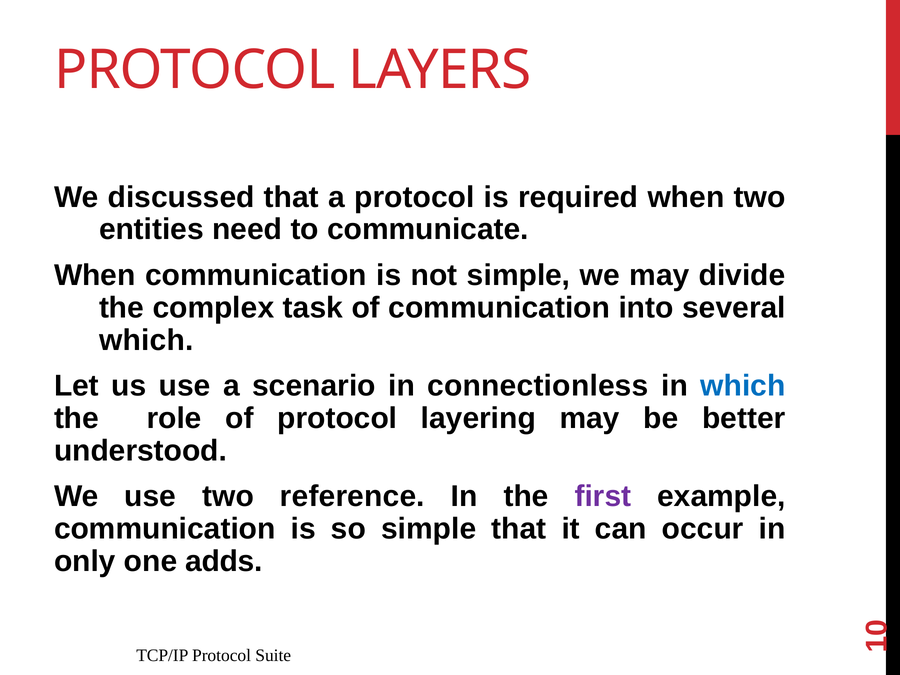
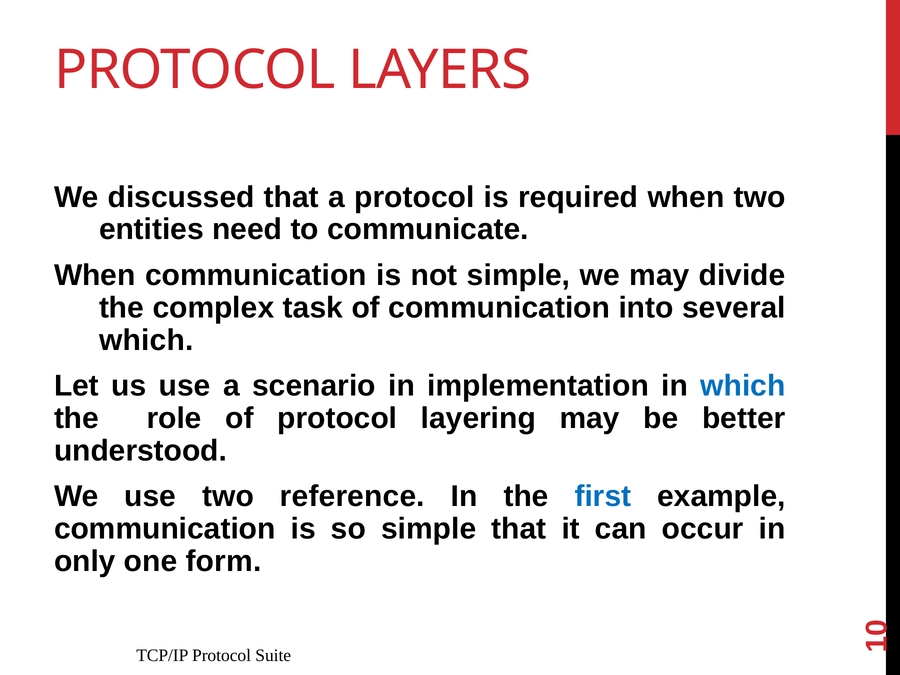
connectionless: connectionless -> implementation (538, 386)
first colour: purple -> blue (603, 497)
adds: adds -> form (224, 561)
